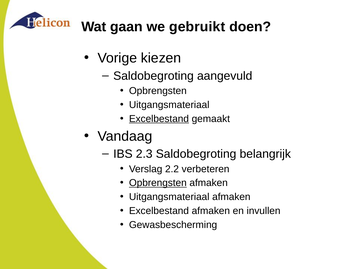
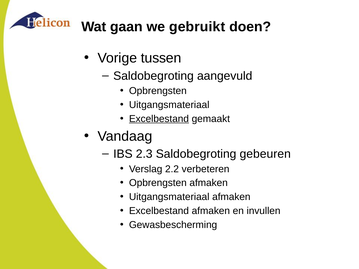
kiezen: kiezen -> tussen (161, 58)
belangrijk: belangrijk -> gebeuren (265, 154)
Opbrengsten underline: present -> none (158, 183)
